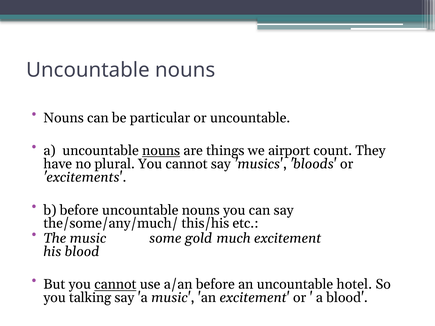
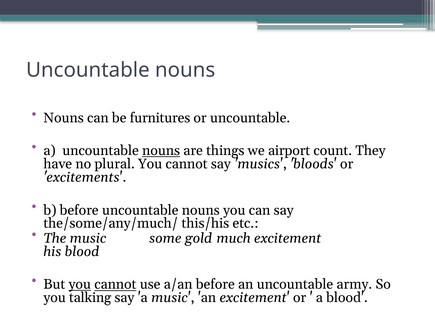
particular: particular -> furnitures (160, 118)
you underline: none -> present (80, 285)
hotel: hotel -> army (354, 285)
